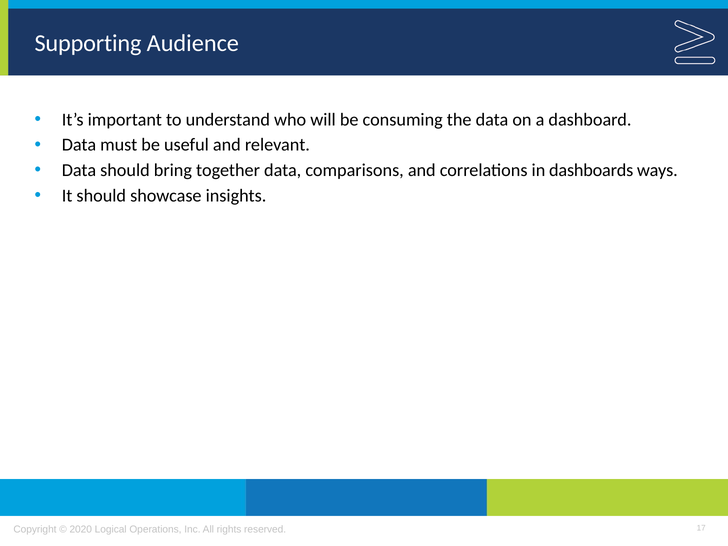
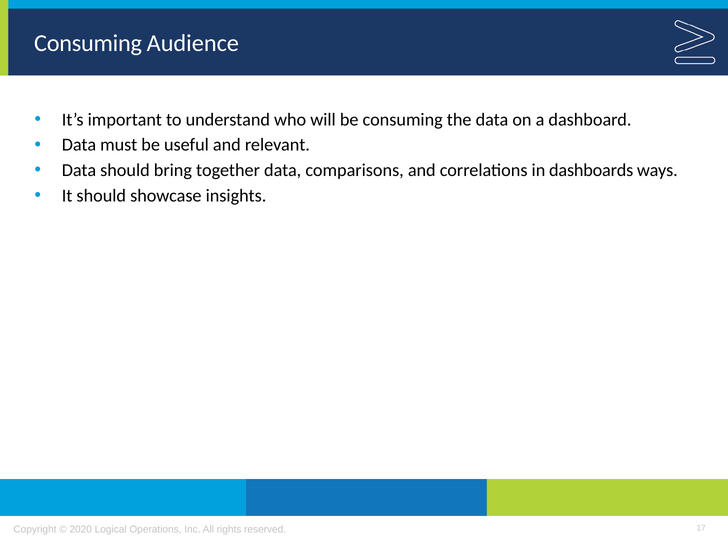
Supporting: Supporting -> Consuming (88, 43)
